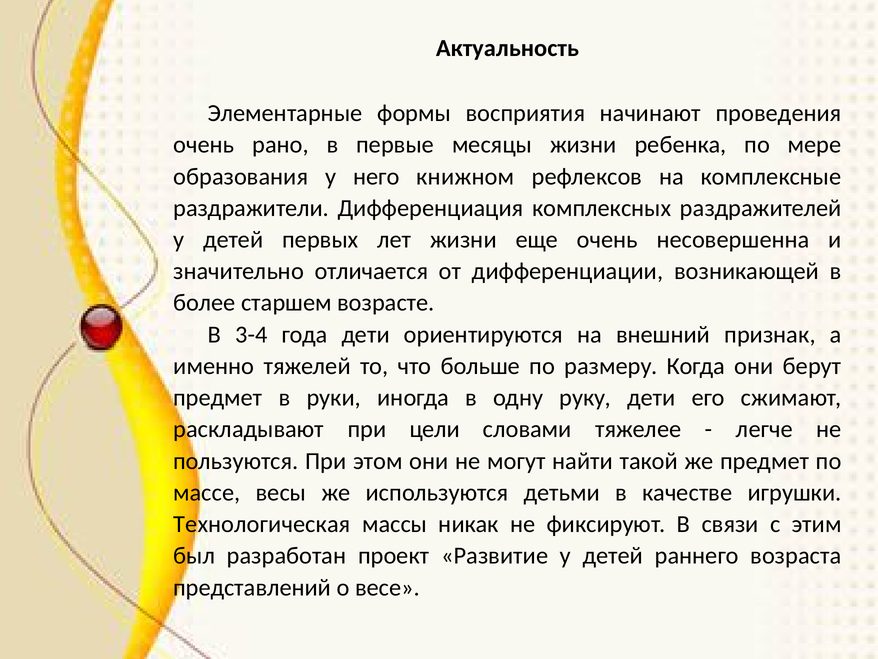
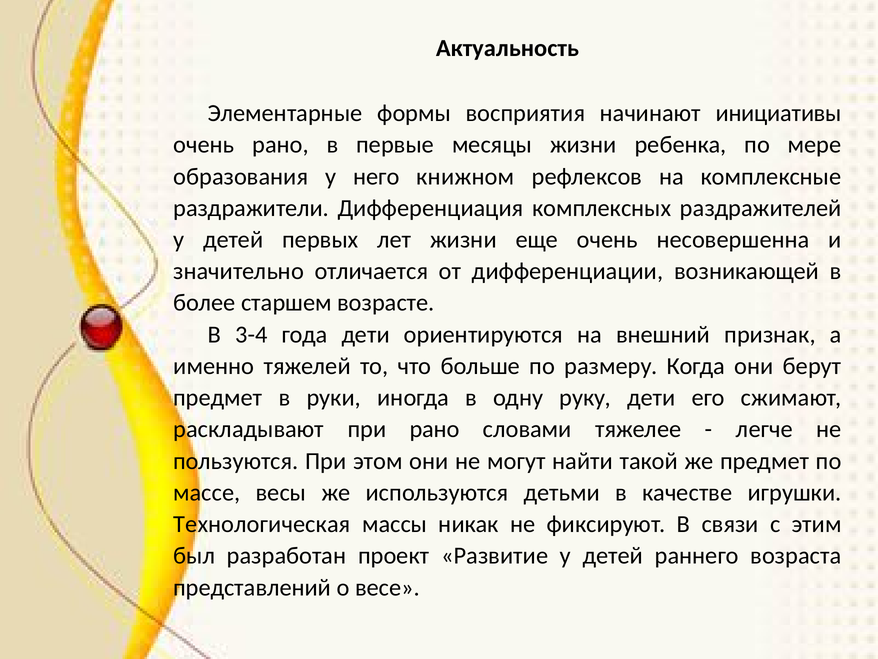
проведения: проведения -> инициативы (779, 113)
при цели: цели -> рано (435, 429)
